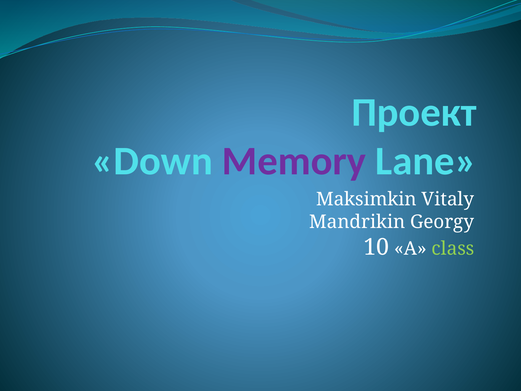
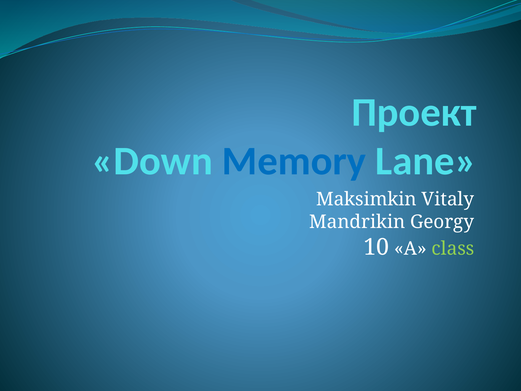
Memory colour: purple -> blue (294, 161)
